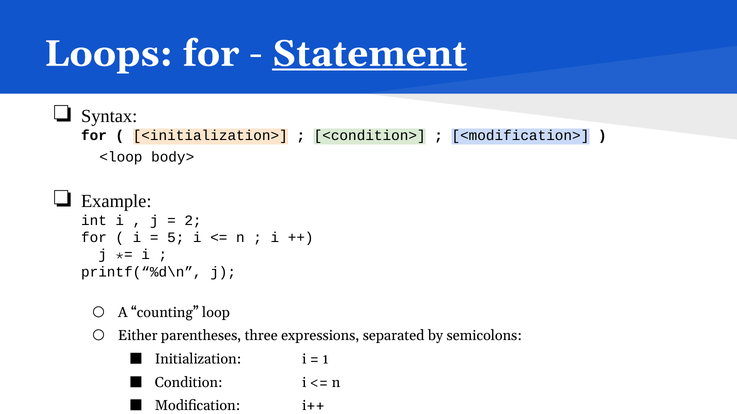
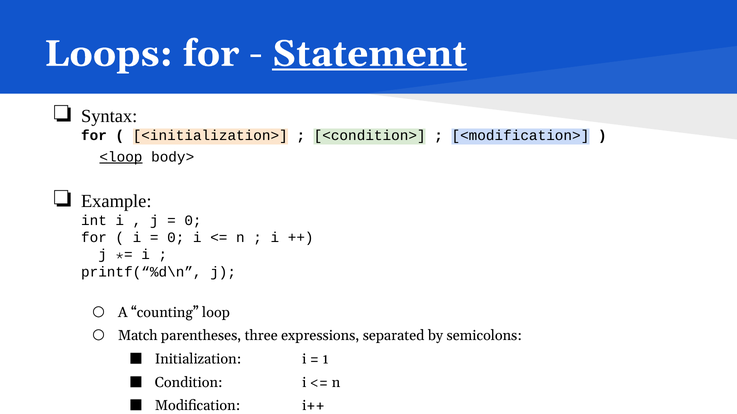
<loop underline: none -> present (121, 157)
2: 2 -> 0 (193, 221)
5: 5 -> 0 (176, 238)
Either: Either -> Match (138, 336)
